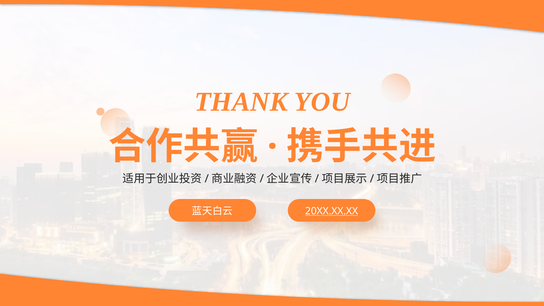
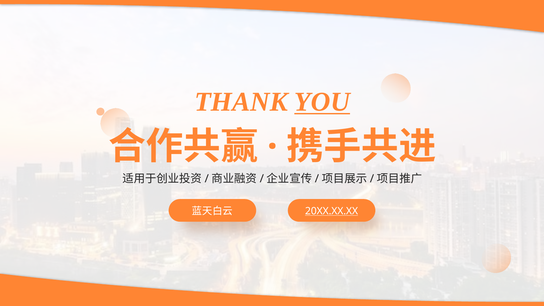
YOU underline: none -> present (322, 102)
